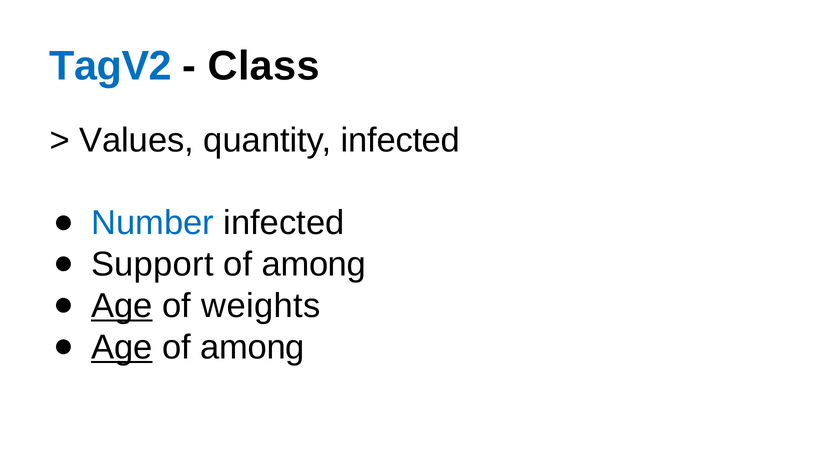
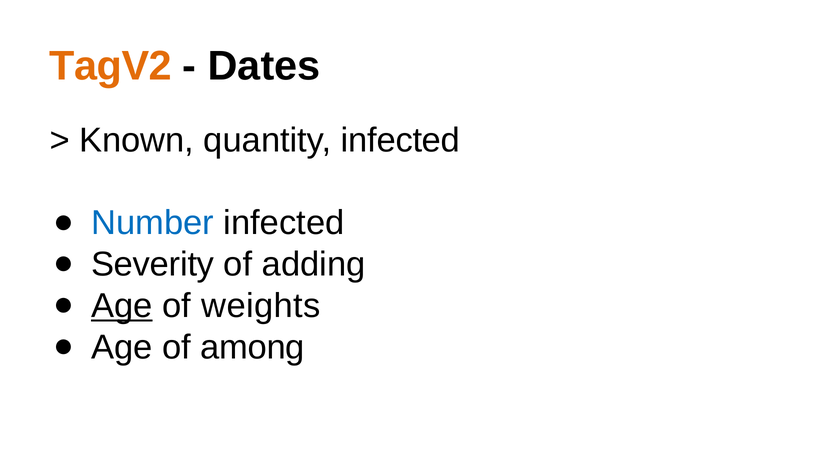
TagV2 colour: blue -> orange (111, 66)
Class: Class -> Dates (264, 66)
Values: Values -> Known (137, 140)
Support: Support -> Severity (153, 265)
among: among -> adding (314, 265)
Age underline: present -> none (122, 347)
